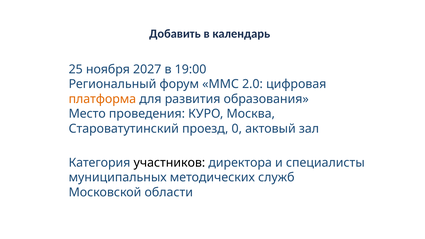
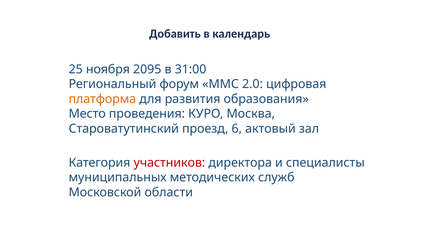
2027: 2027 -> 2095 (147, 69)
19:00: 19:00 -> 31:00 (191, 69)
0: 0 -> 6 (237, 129)
участников colour: black -> red (169, 163)
